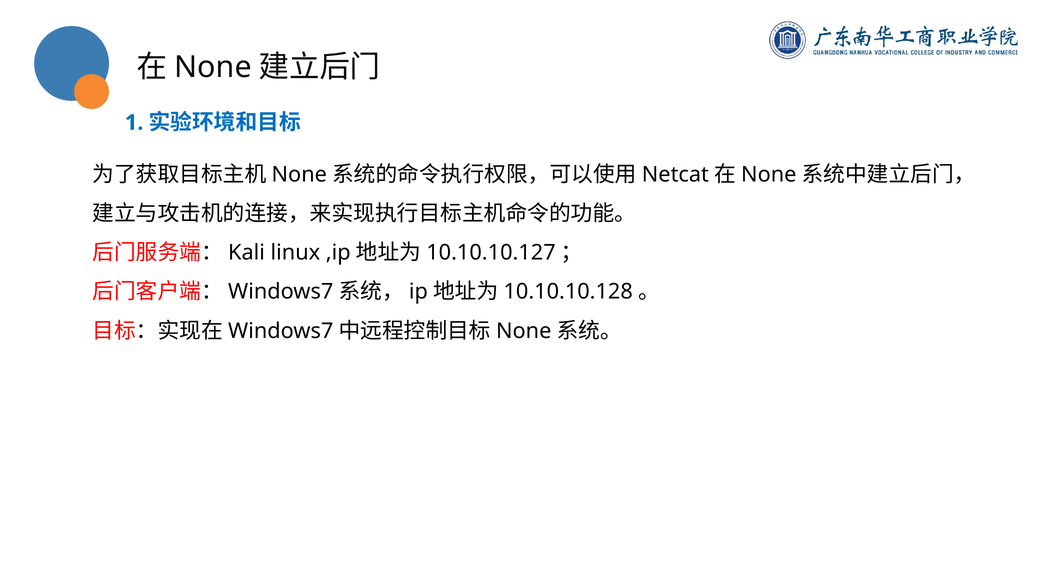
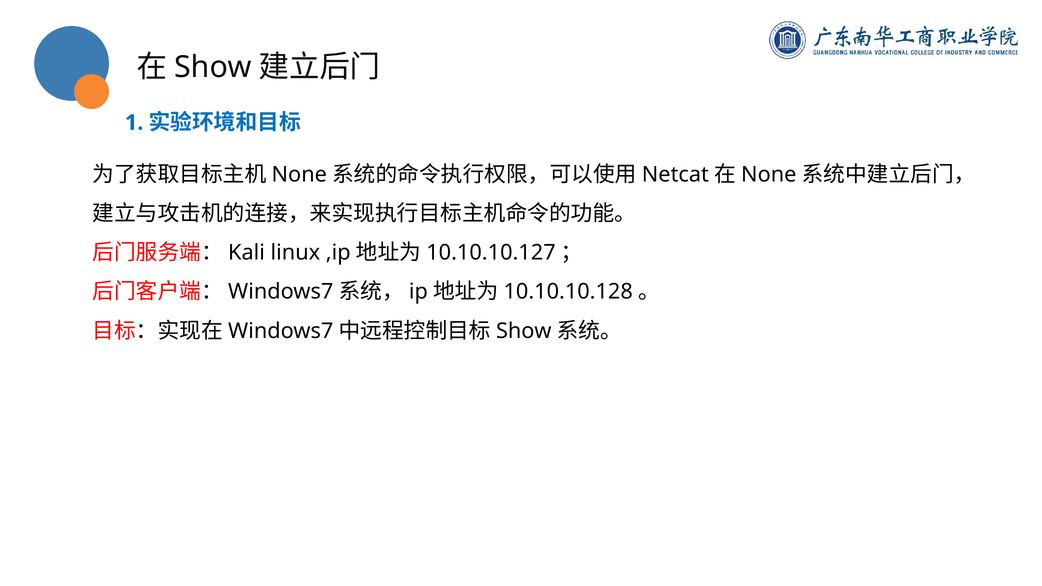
None: None -> Show (213, 67)
None: None -> Show (524, 331)
